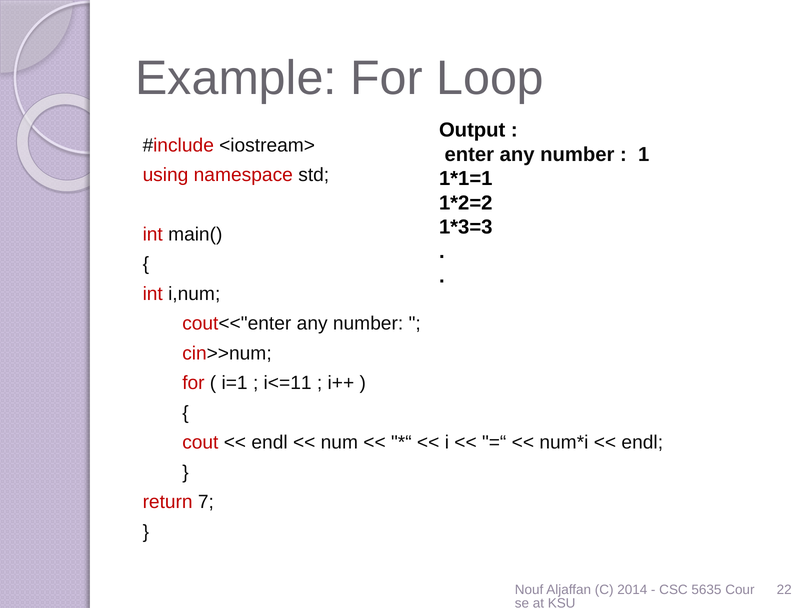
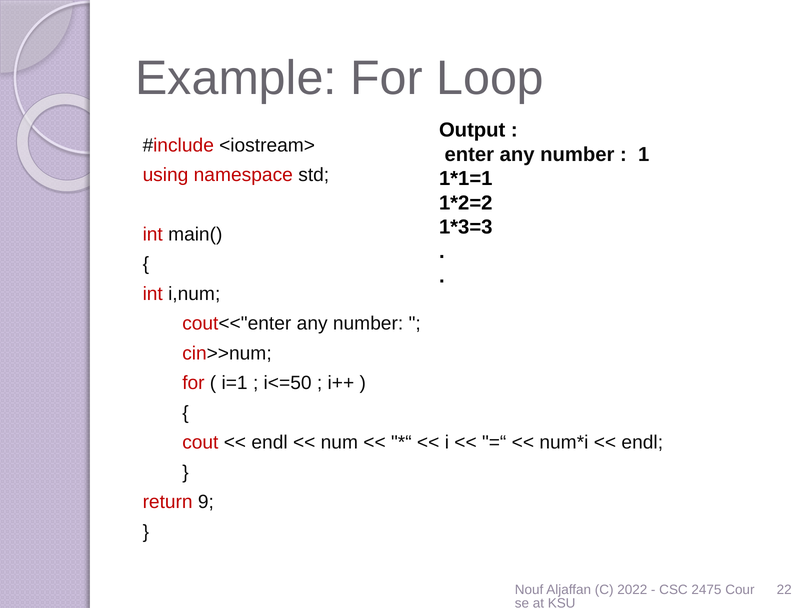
i<=11: i<=11 -> i<=50 (288, 383)
7: 7 -> 9 (206, 502)
2014: 2014 -> 2022 (632, 590)
5635: 5635 -> 2475 (706, 590)
